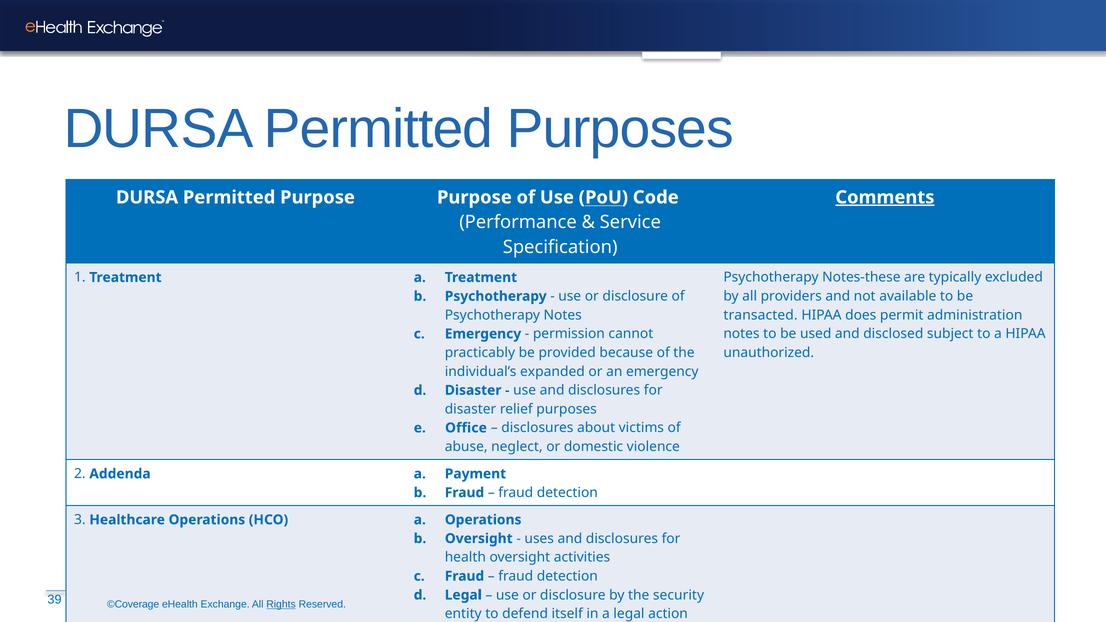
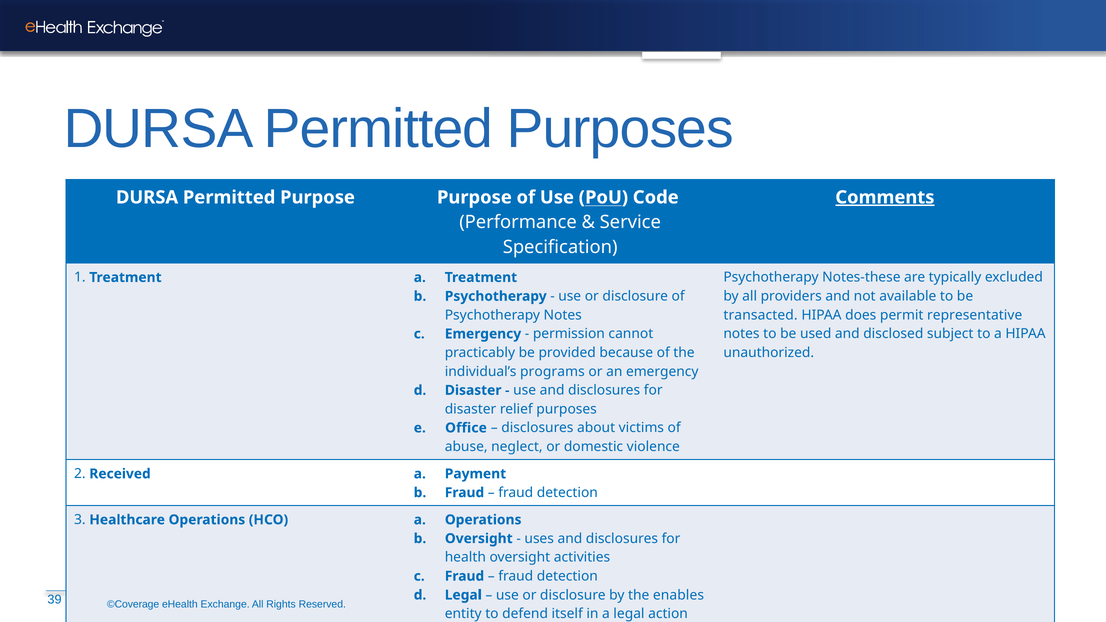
administration: administration -> representative (975, 315)
expanded: expanded -> programs (552, 372)
Addenda: Addenda -> Received (120, 474)
security: security -> enables (678, 595)
Rights underline: present -> none (281, 604)
